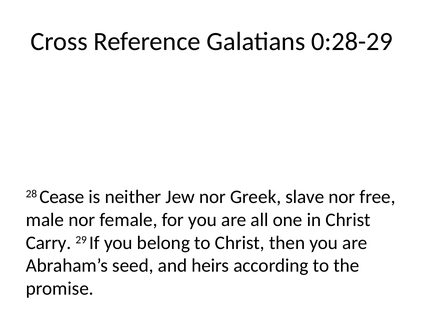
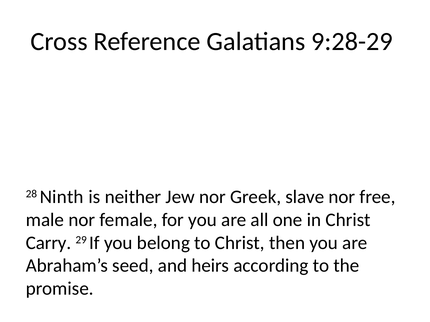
0:28-29: 0:28-29 -> 9:28-29 (352, 42)
Cease: Cease -> Ninth (62, 197)
